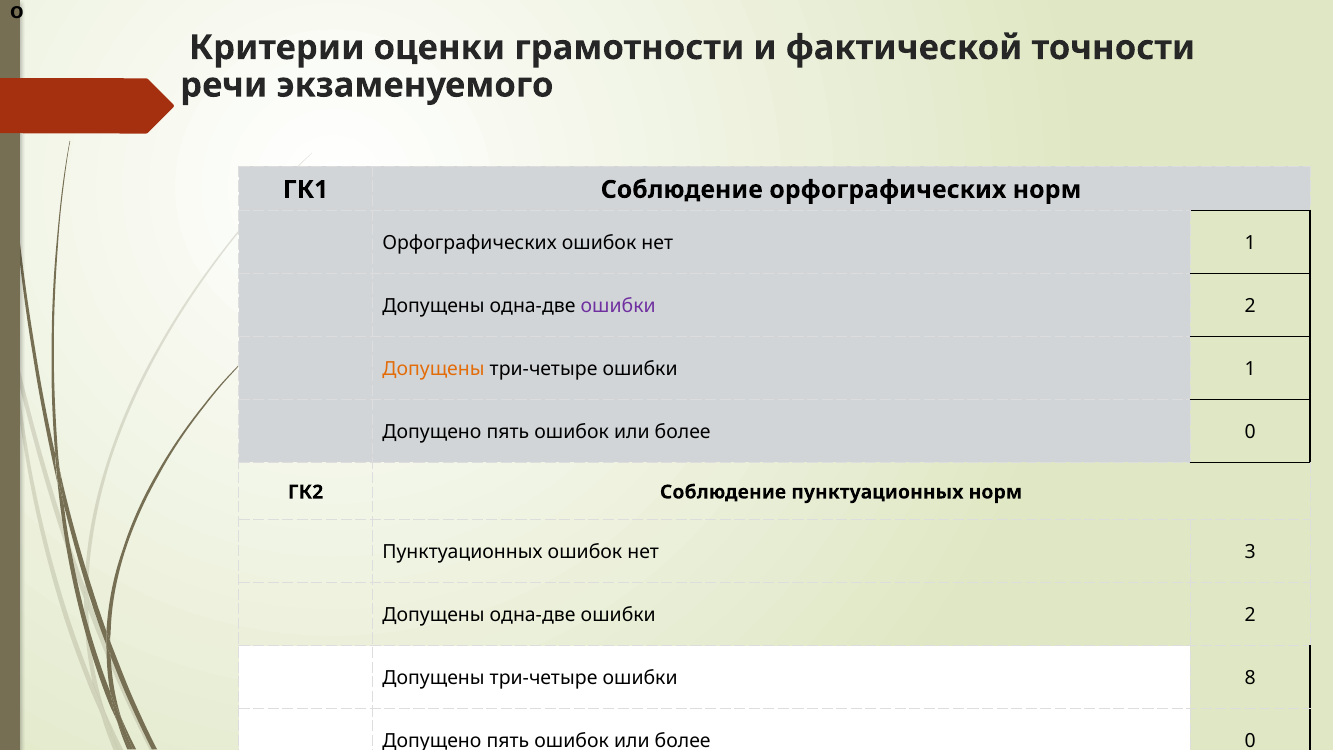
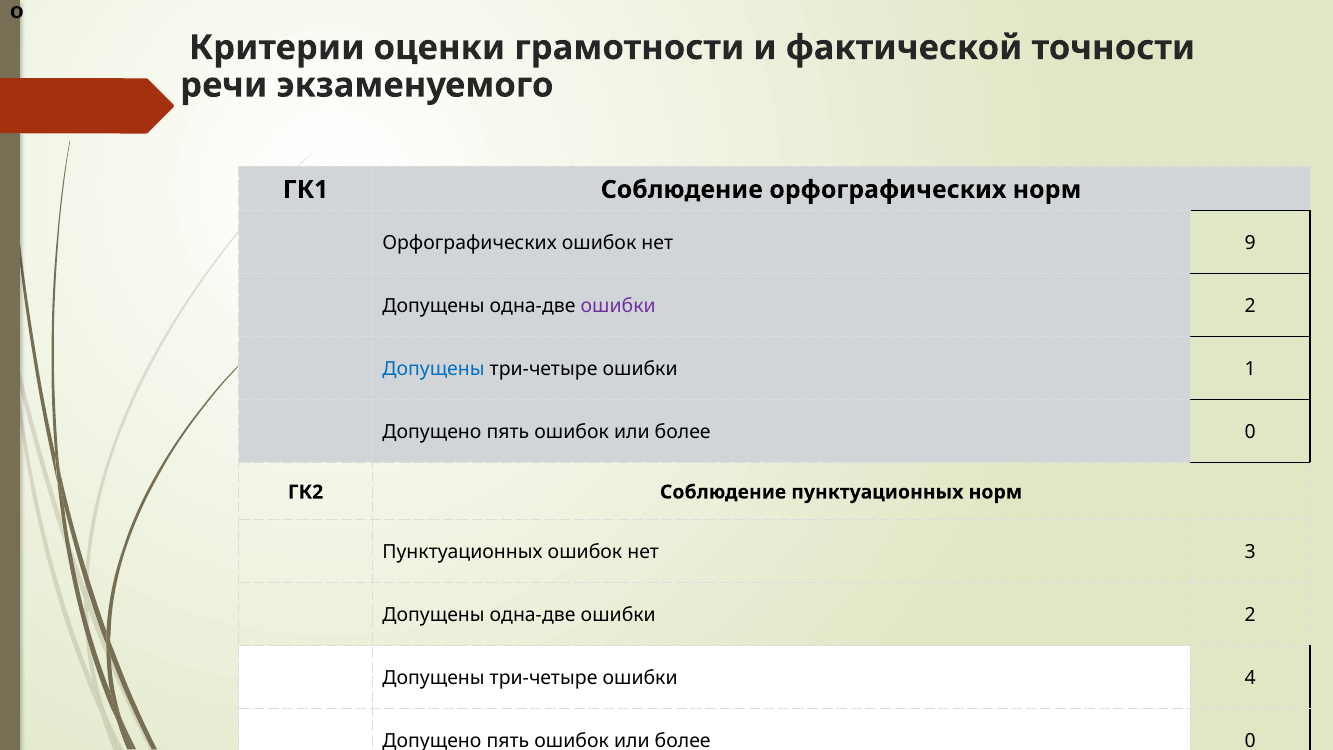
нет 1: 1 -> 9 (1250, 243)
Допущены colour: orange -> blue (434, 369)
8: 8 -> 4 (1250, 678)
